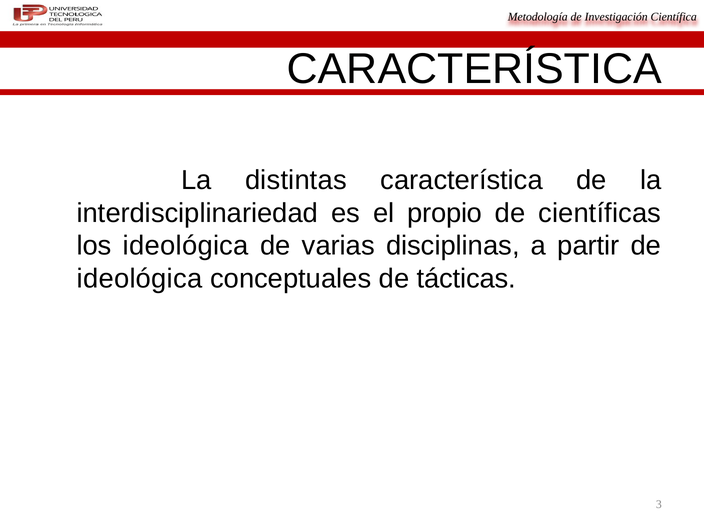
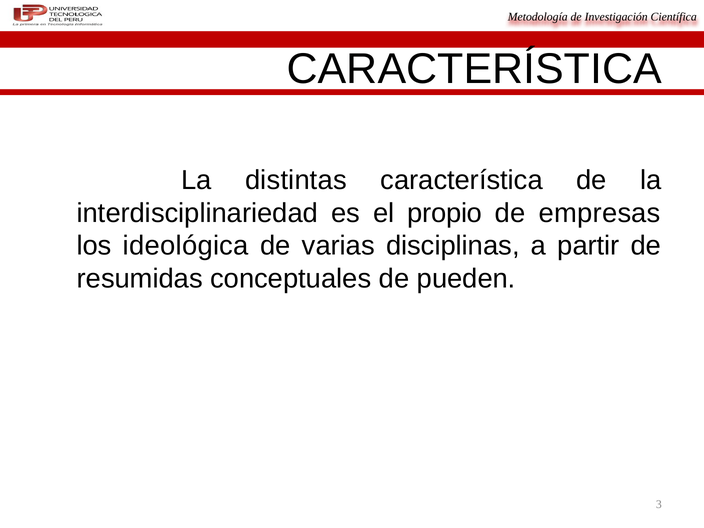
científicas: científicas -> empresas (600, 213)
ideológica: ideológica -> resumidas (140, 279)
tácticas: tácticas -> pueden (466, 279)
